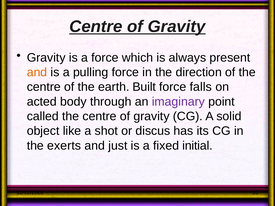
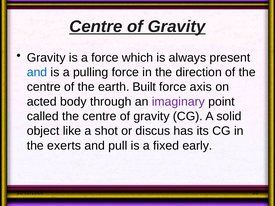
and colour: orange -> blue (37, 72)
falls: falls -> axis (201, 87)
just: just -> pull (118, 146)
initial: initial -> early (197, 146)
